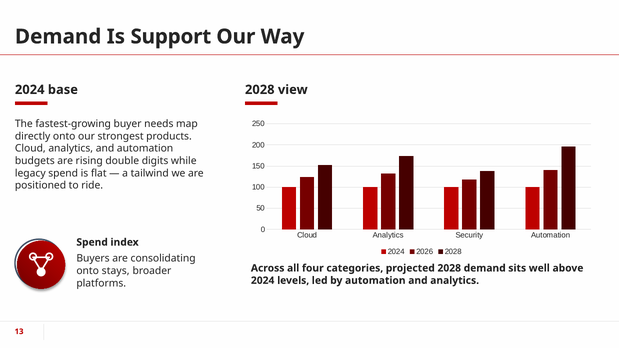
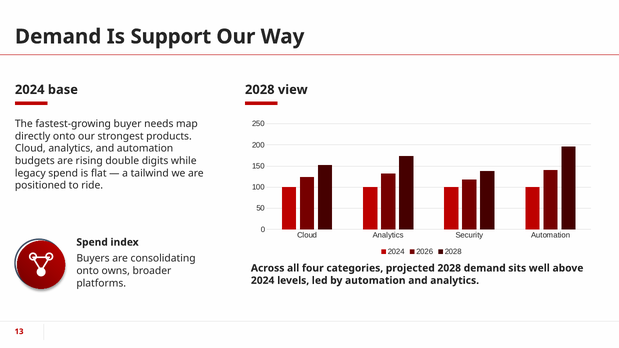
stays: stays -> owns (116, 271)
